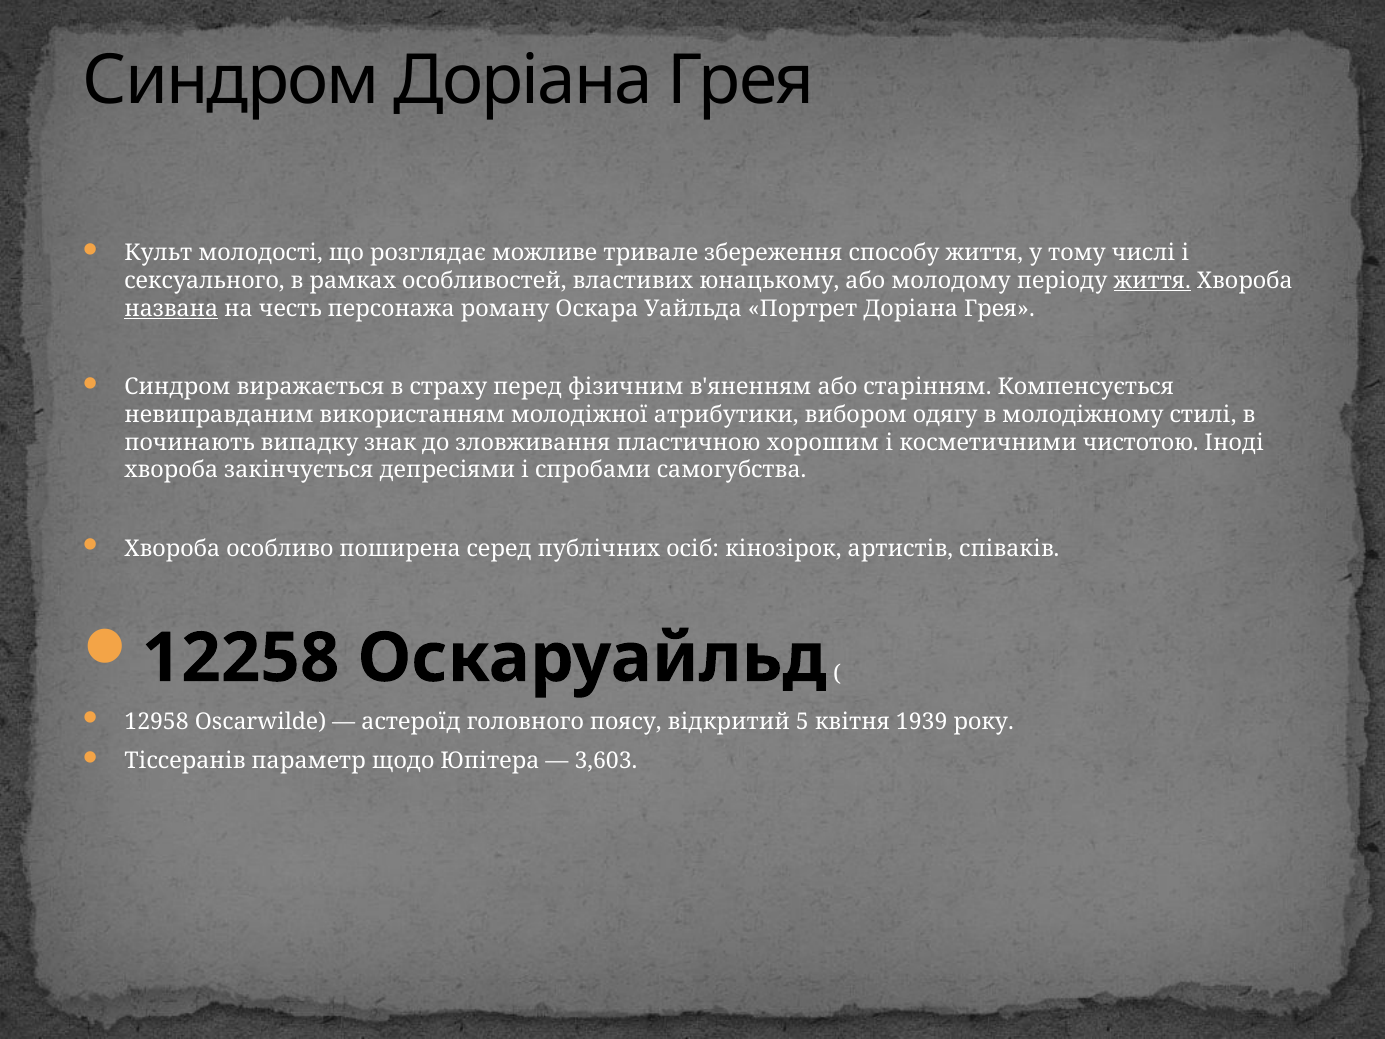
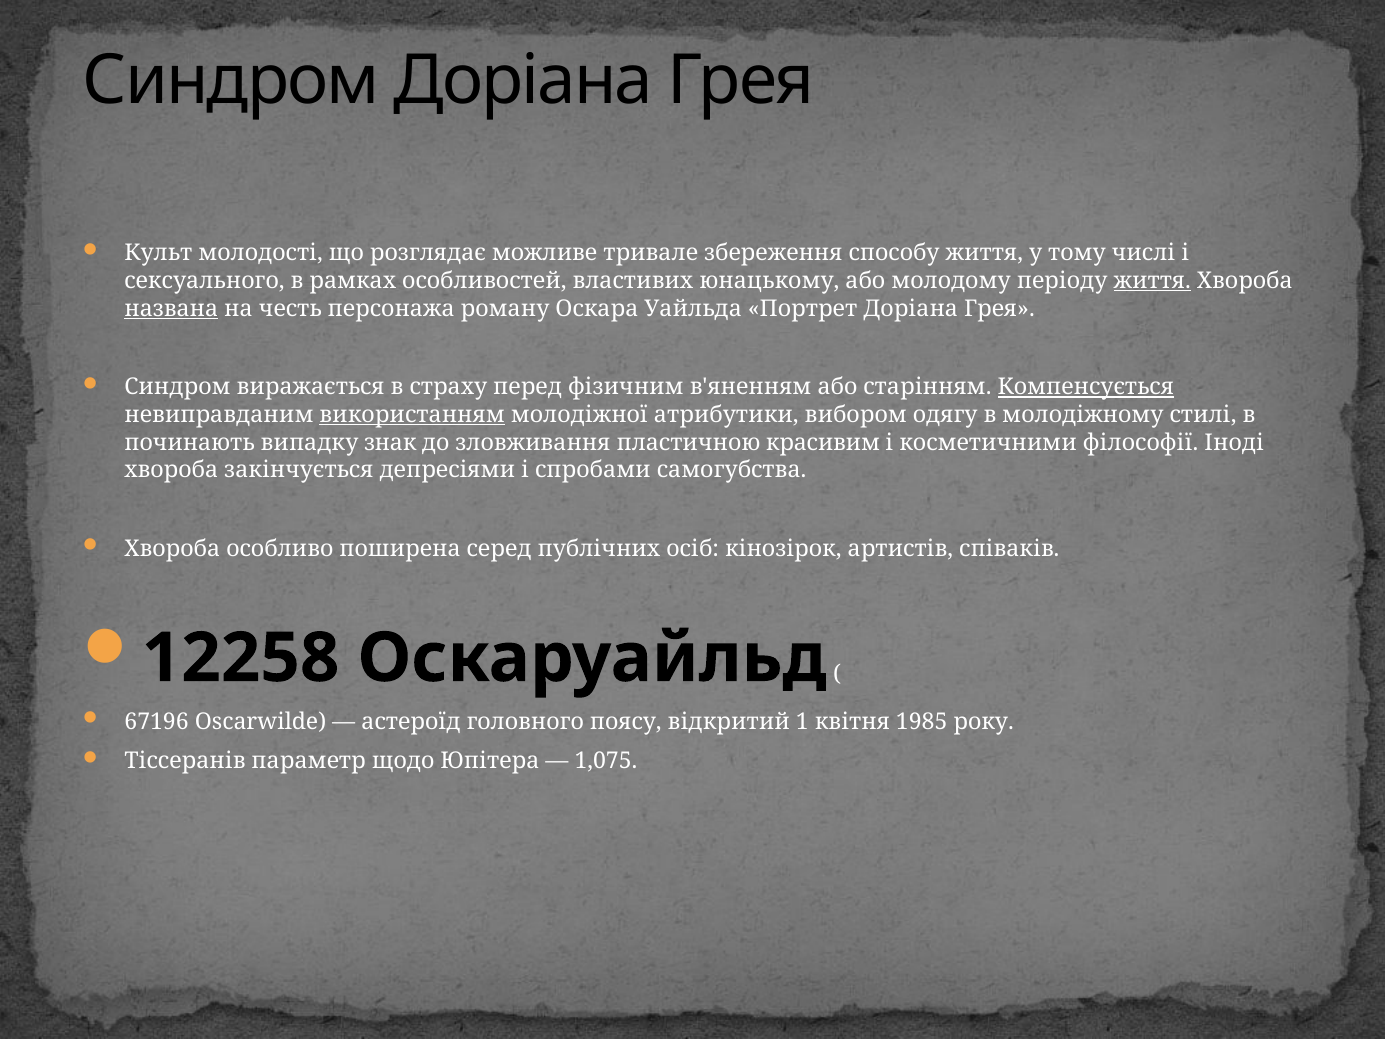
Компенсується underline: none -> present (1086, 387)
використанням underline: none -> present (412, 415)
хорошим: хорошим -> красивим (823, 442)
чистотою: чистотою -> філософії (1141, 442)
12958: 12958 -> 67196 (157, 722)
5: 5 -> 1 (802, 722)
1939: 1939 -> 1985 (922, 722)
3,603: 3,603 -> 1,075 (606, 761)
